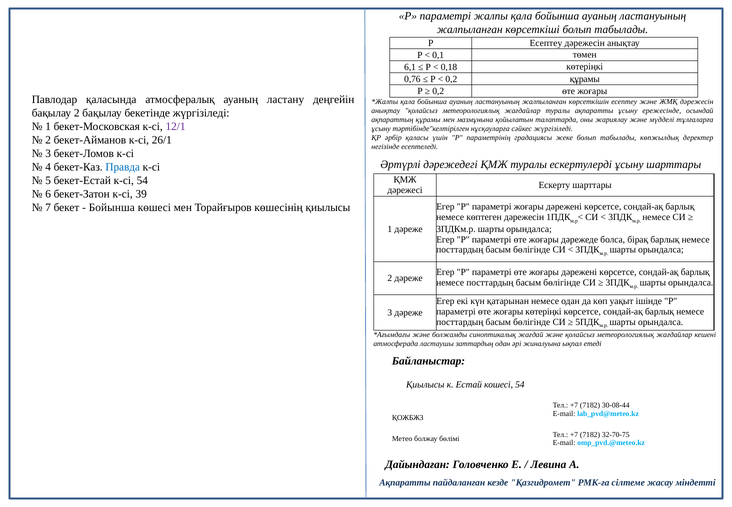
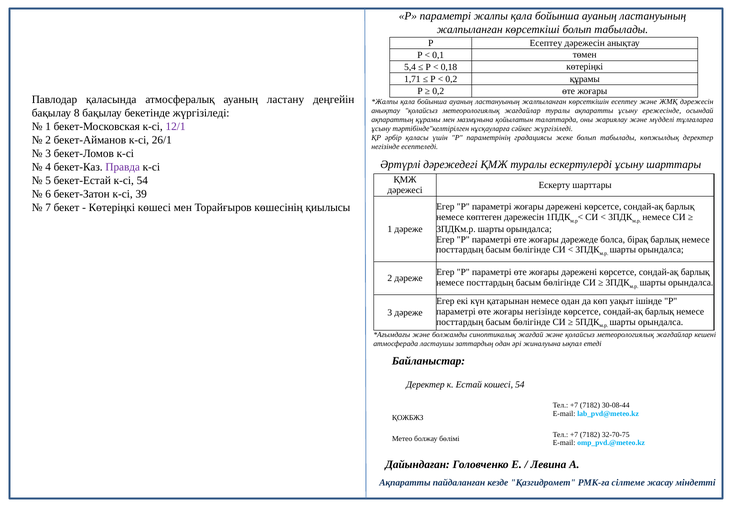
6,1: 6,1 -> 5,4 (410, 67)
0,76: 0,76 -> 1,71 (412, 79)
бақылау 2: 2 -> 8 (77, 113)
Правда colour: blue -> purple (123, 167)
Бойынша: Бойынша -> Көтеріңкі (112, 207)
жоғары көтеріңкі: көтеріңкі -> негізінде (543, 312)
Қиылысы: Қиылысы -> Деректер (425, 384)
